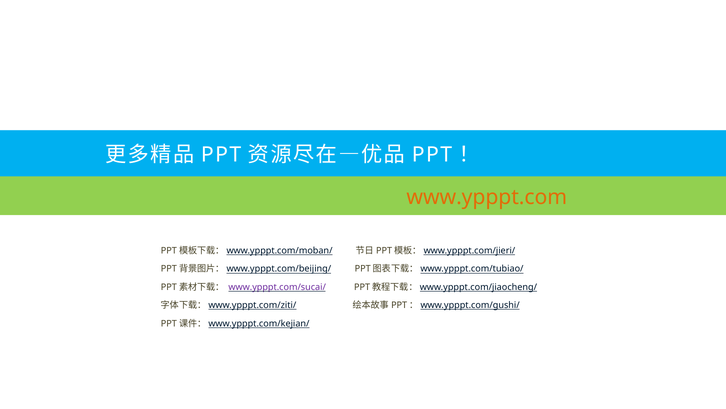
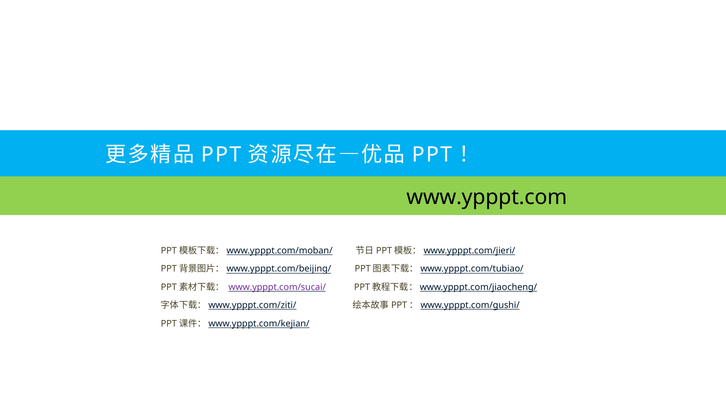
www.ypppt.com colour: orange -> black (487, 197)
